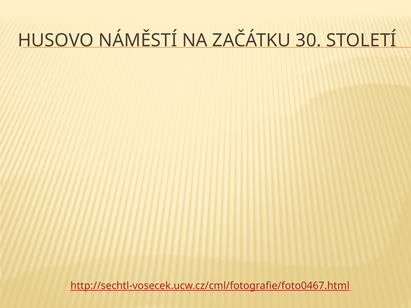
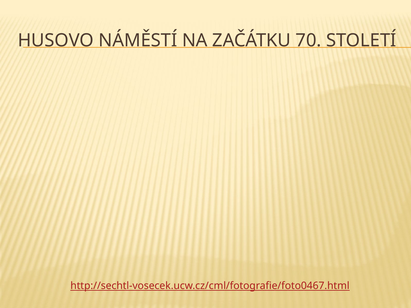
30: 30 -> 70 (309, 41)
